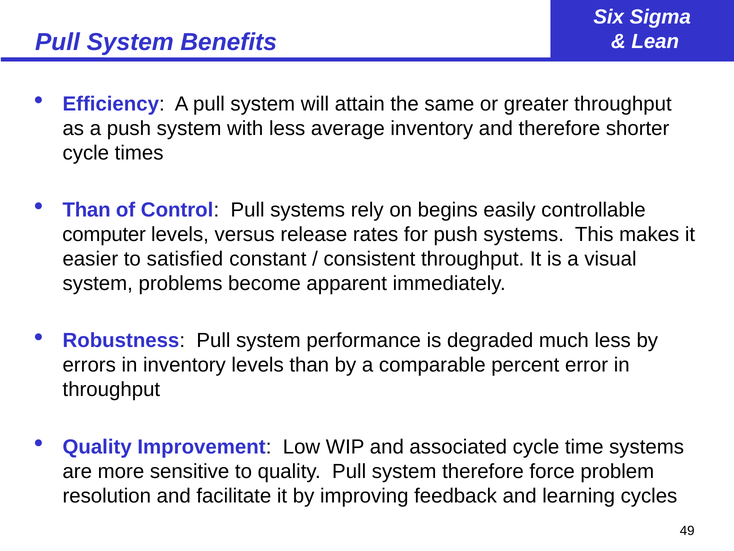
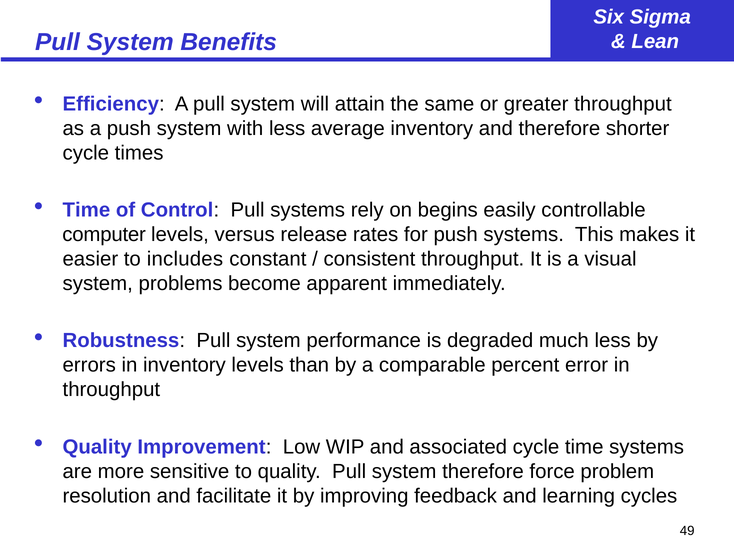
Than: Than -> Time (86, 210)
satisfied: satisfied -> includes (185, 259)
